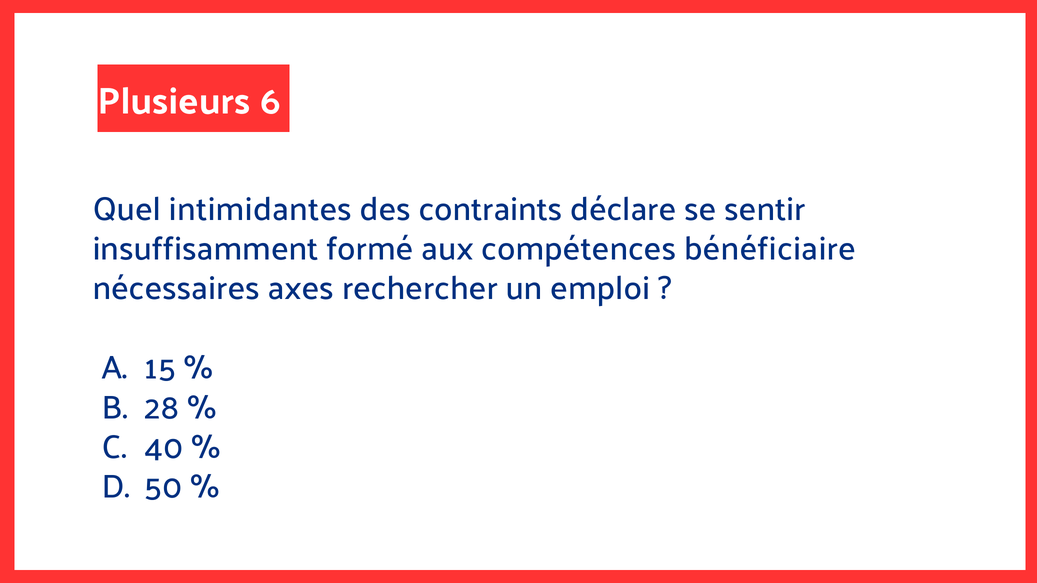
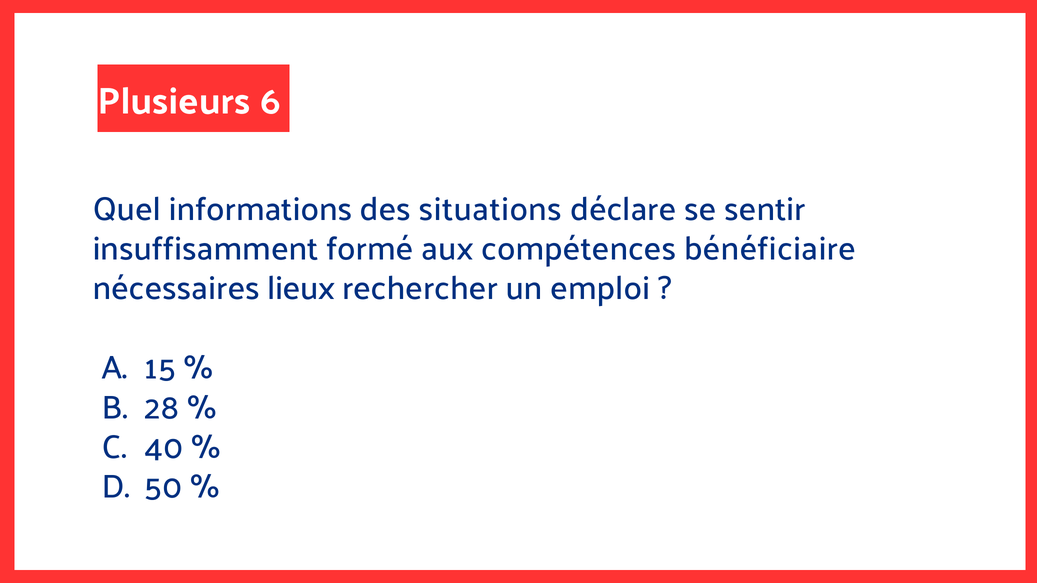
intimidantes: intimidantes -> informations (261, 209)
contraints: contraints -> situations (490, 209)
axes: axes -> lieux (301, 289)
